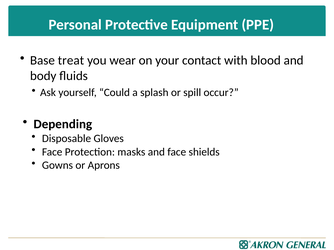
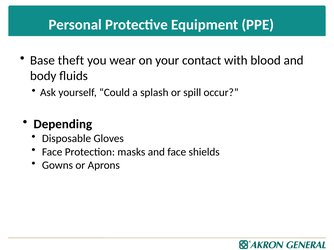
treat: treat -> theft (71, 60)
